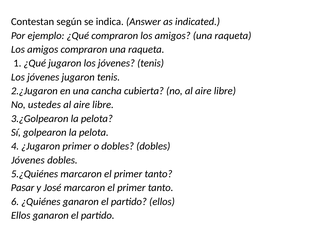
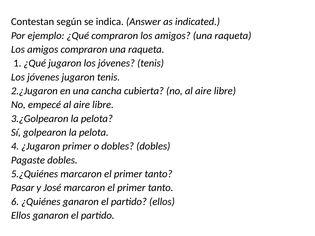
ustedes: ustedes -> empecé (44, 105)
Jóvenes: Jóvenes -> Pagaste (28, 160)
